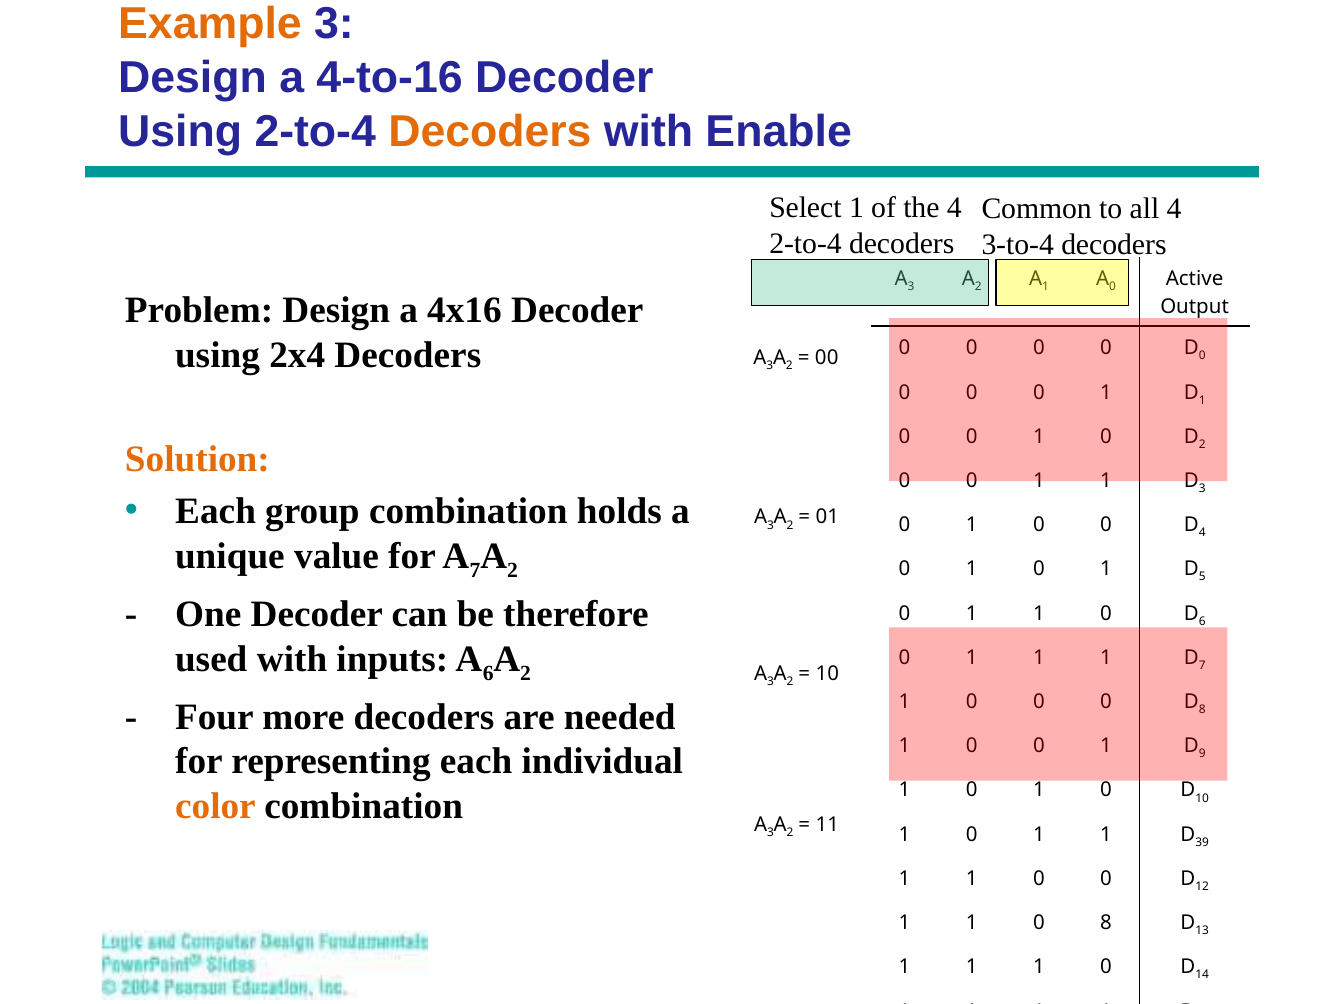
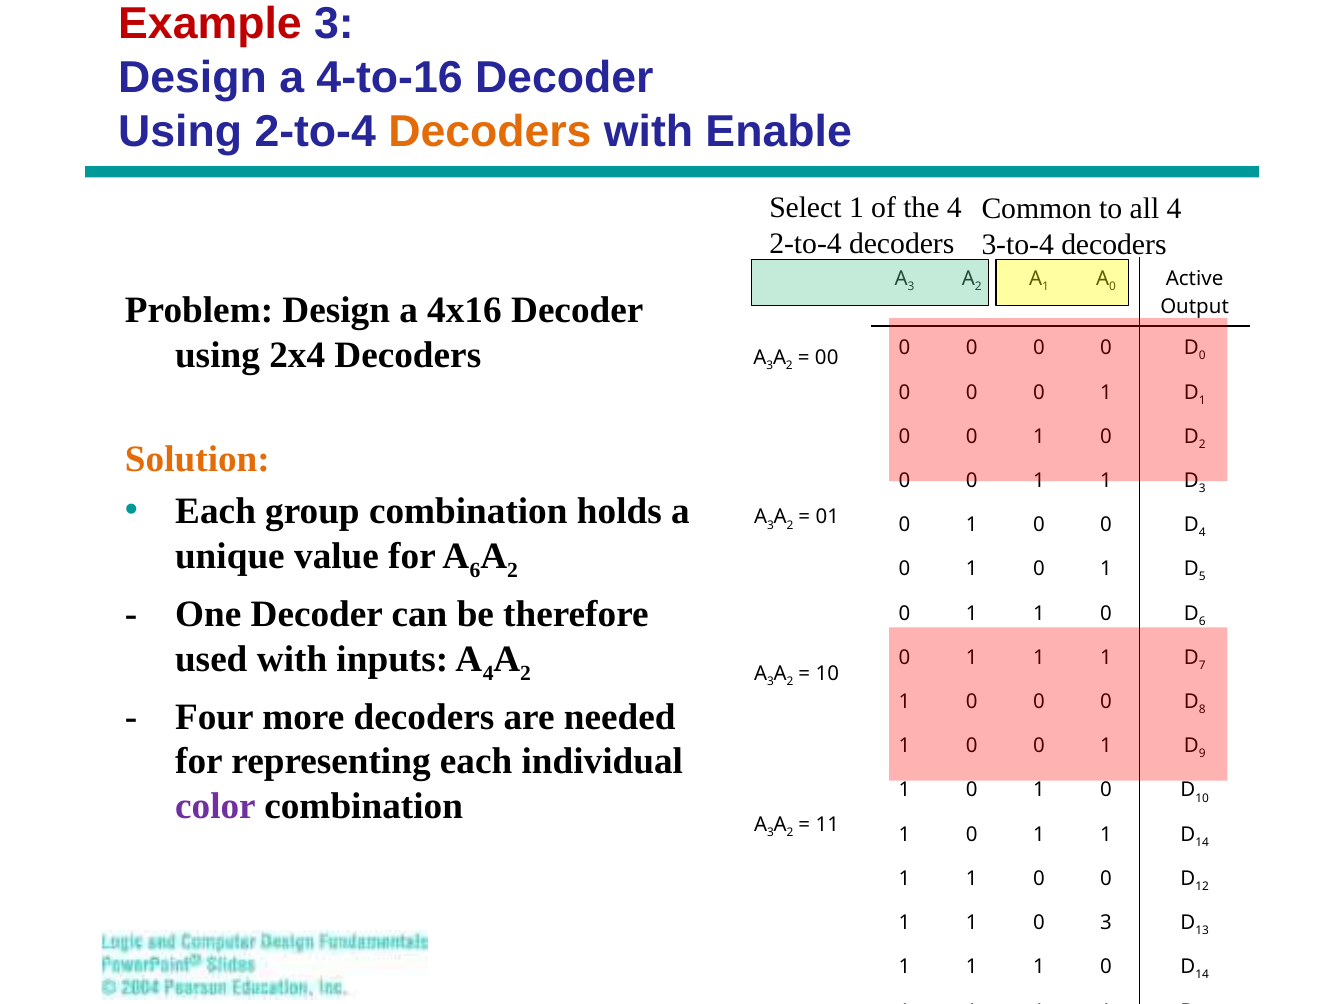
Example colour: orange -> red (210, 24)
A 7: 7 -> 6 (475, 571)
A 6: 6 -> 4 (488, 673)
color colour: orange -> purple (215, 807)
39: 39 -> 14 (1202, 843)
0 8: 8 -> 3 (1106, 923)
